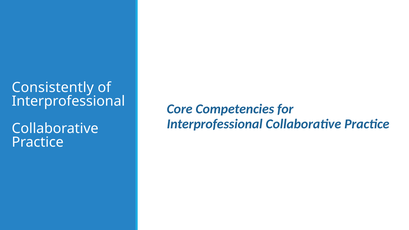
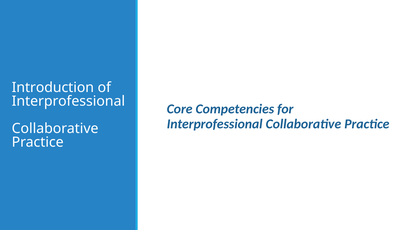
Consistently: Consistently -> Introduction (53, 87)
